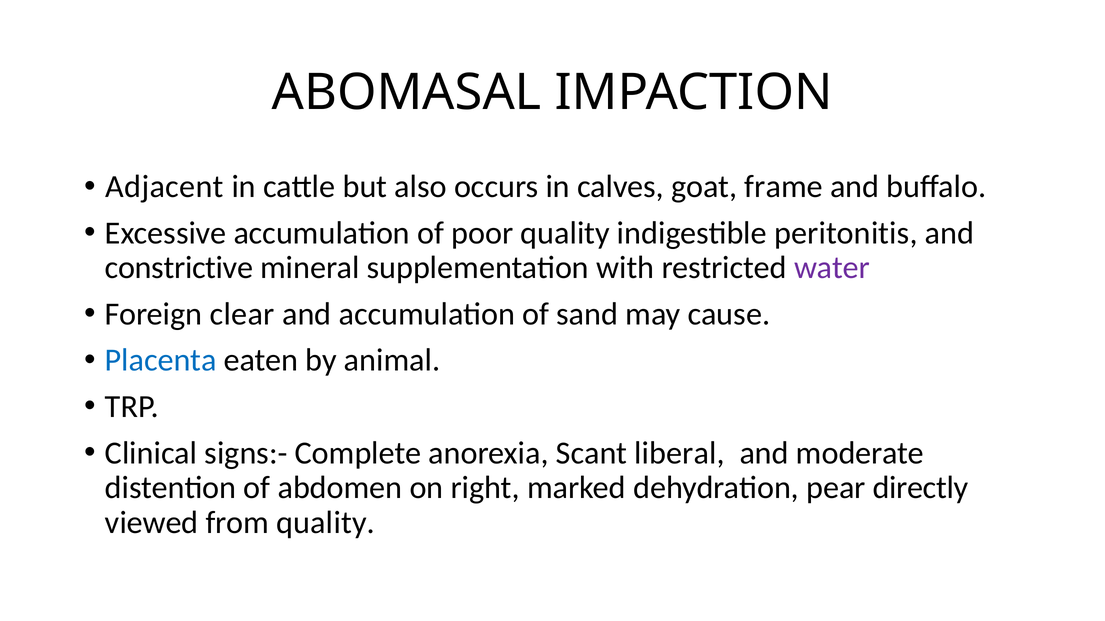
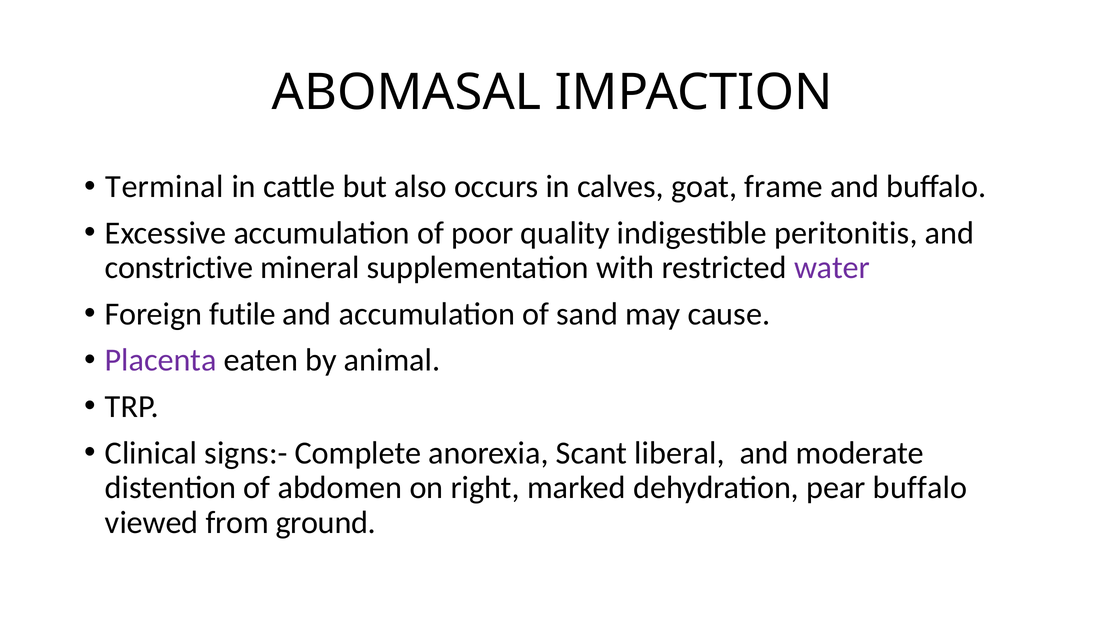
Adjacent: Adjacent -> Terminal (165, 187)
clear: clear -> futile (242, 314)
Placenta colour: blue -> purple (161, 361)
pear directly: directly -> buffalo (920, 488)
from quality: quality -> ground (326, 523)
